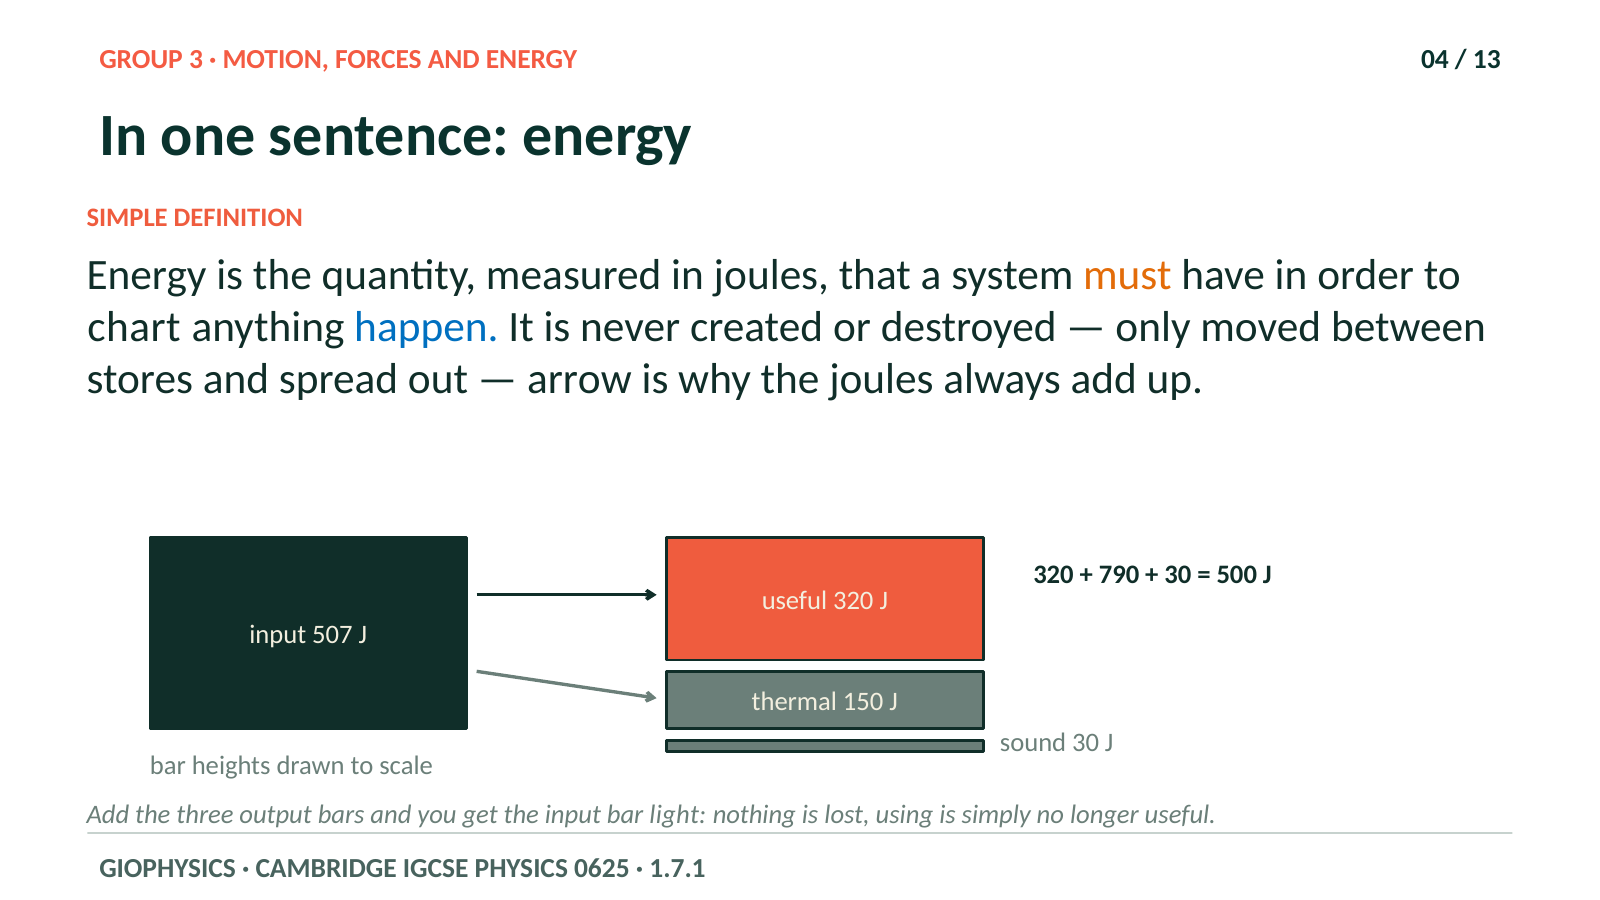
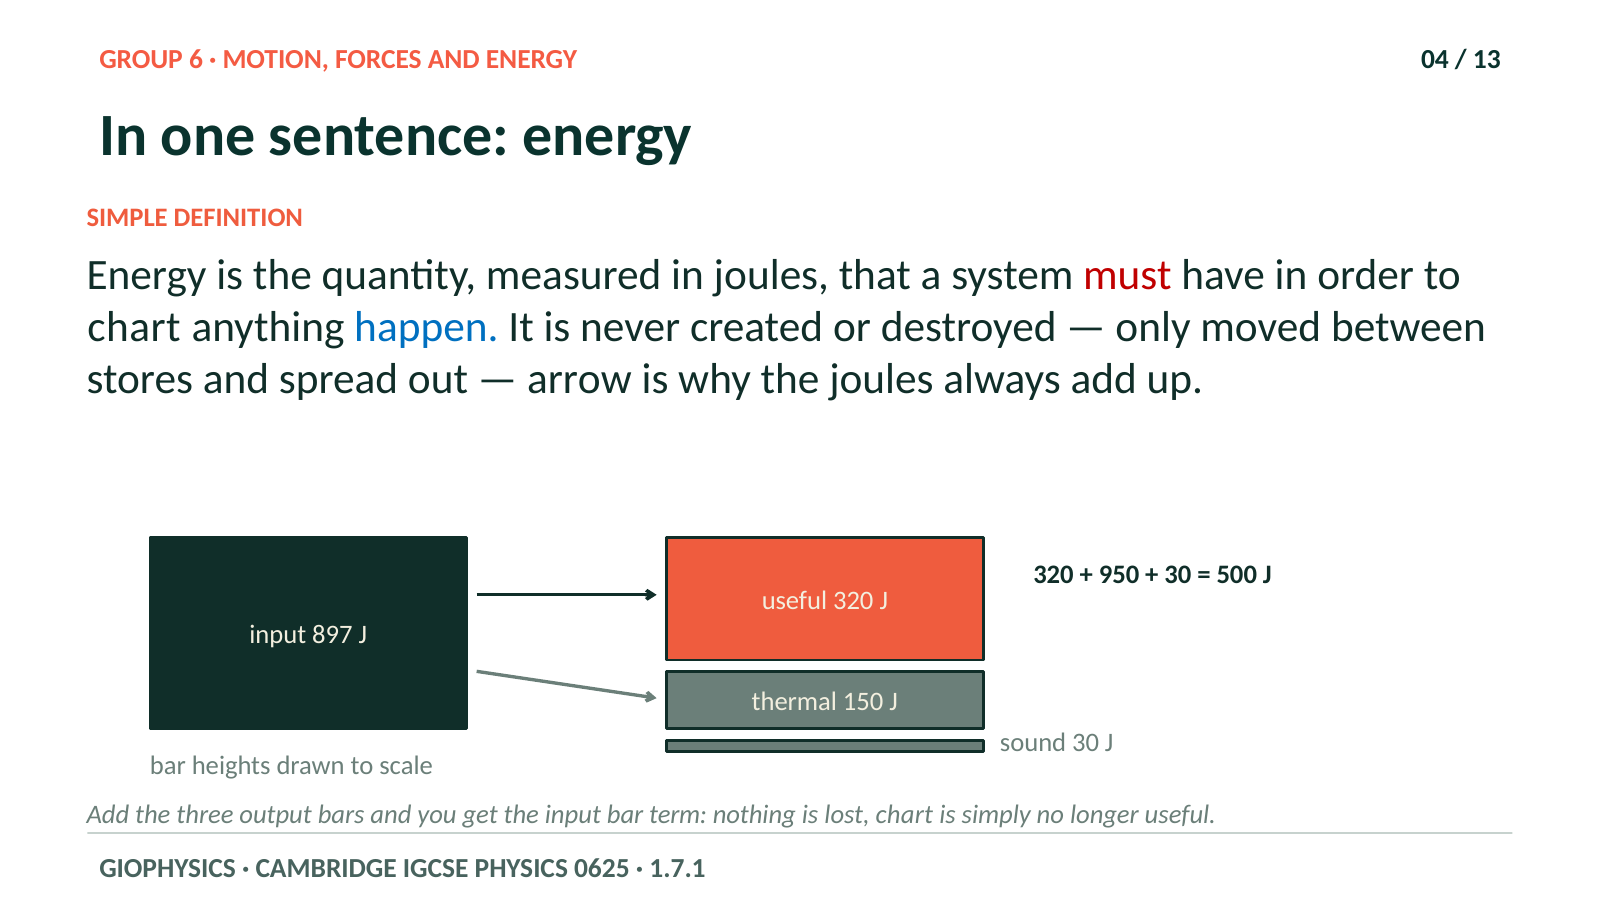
3: 3 -> 6 (196, 59)
must colour: orange -> red (1127, 276)
790: 790 -> 950 (1119, 574)
507: 507 -> 897 (332, 635)
light: light -> term (678, 814)
lost using: using -> chart (904, 814)
